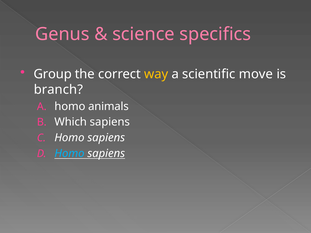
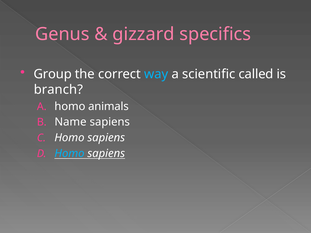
science: science -> gizzard (143, 34)
way colour: yellow -> light blue (156, 74)
move: move -> called (256, 74)
Which: Which -> Name (71, 122)
